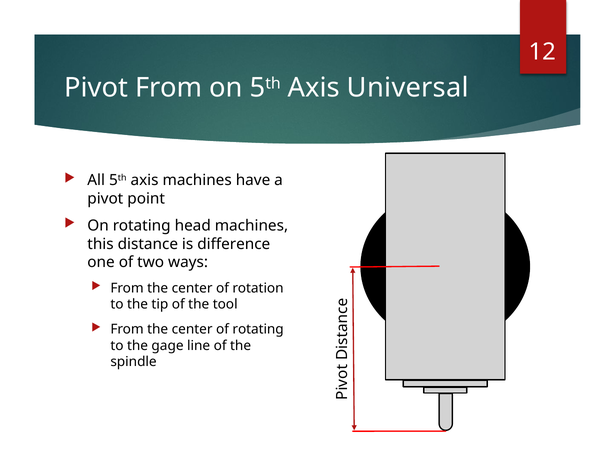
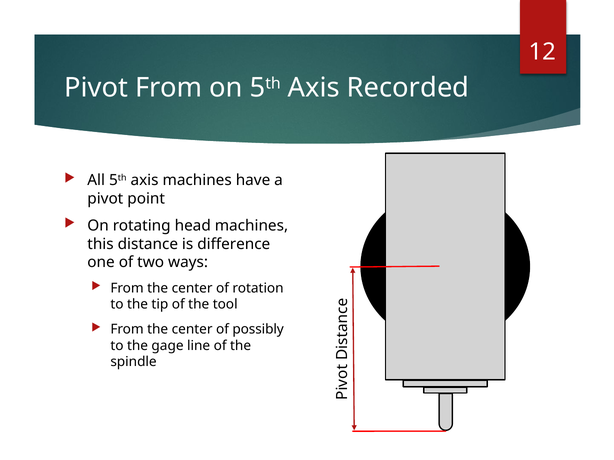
Universal: Universal -> Recorded (408, 88)
of rotating: rotating -> possibly (258, 330)
